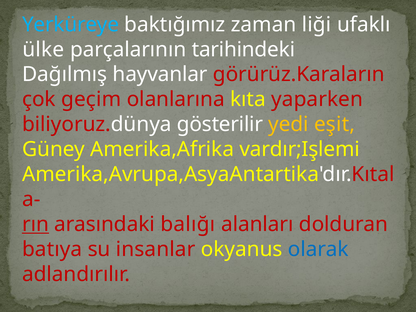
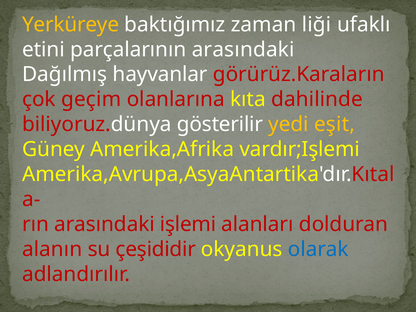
Yerküreye colour: light blue -> yellow (71, 25)
ülke: ülke -> etini (43, 50)
parçalarının tarihindeki: tarihindeki -> arasındaki (243, 50)
yaparken: yaparken -> dahilinde (317, 99)
rın underline: present -> none (35, 224)
balığı: balığı -> işlemi (188, 224)
batıya: batıya -> alanın (52, 249)
insanlar: insanlar -> çeşididir (156, 249)
